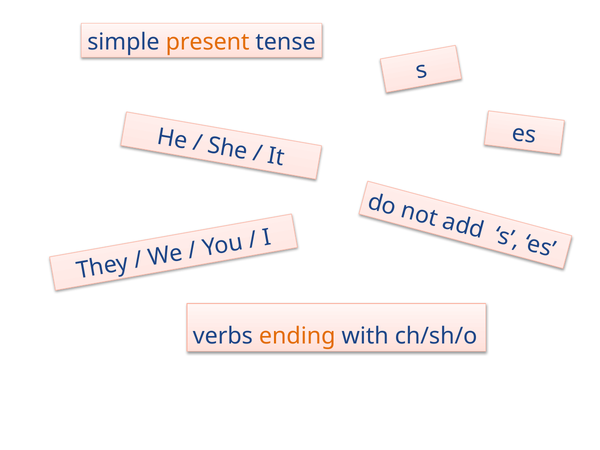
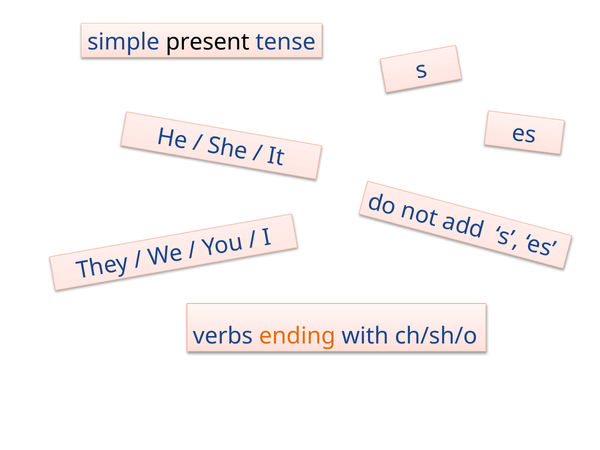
present colour: orange -> black (208, 42)
